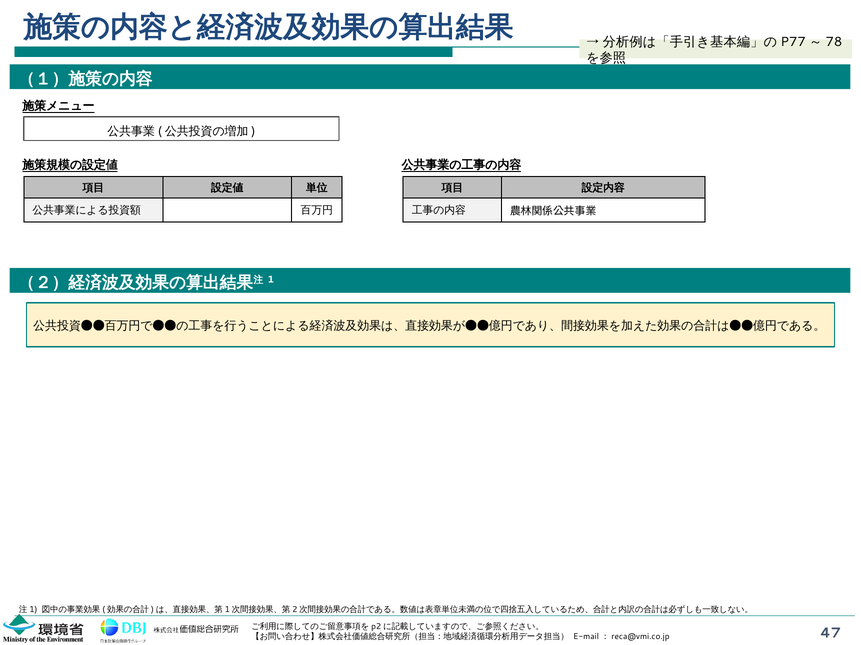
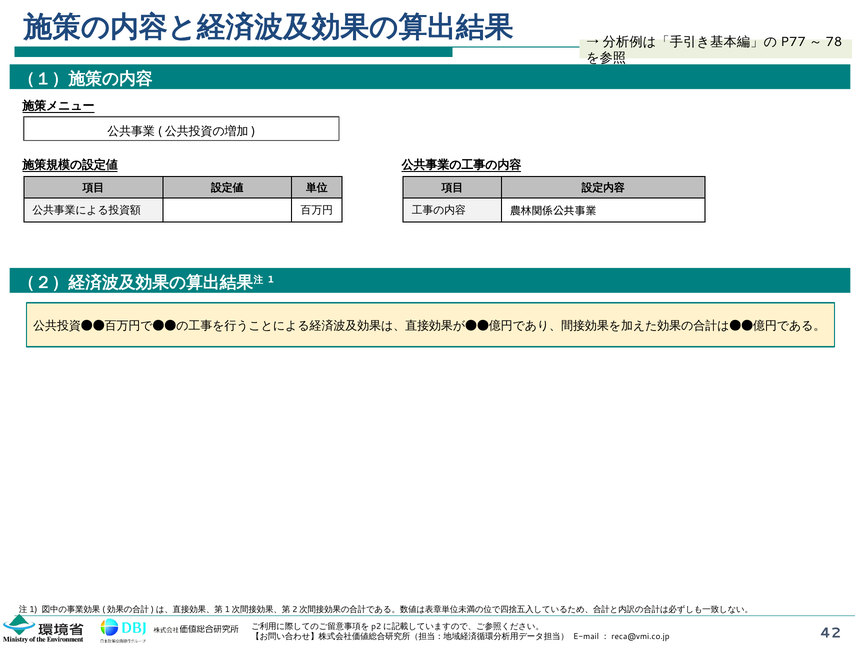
47: 47 -> 42 (831, 634)
